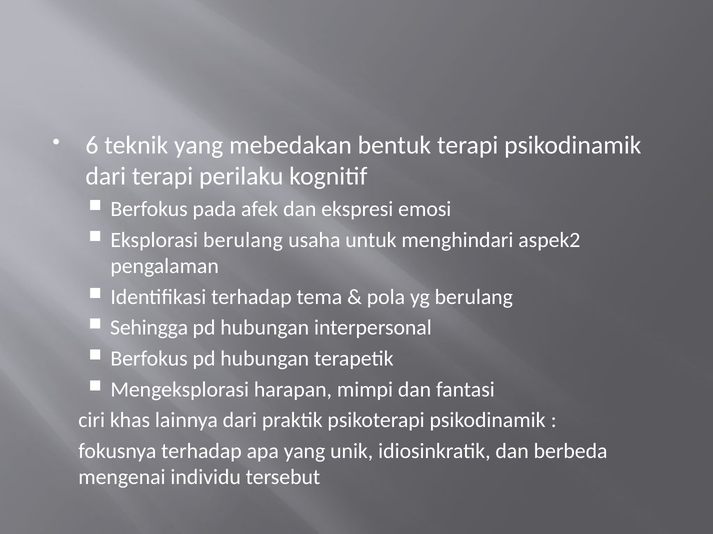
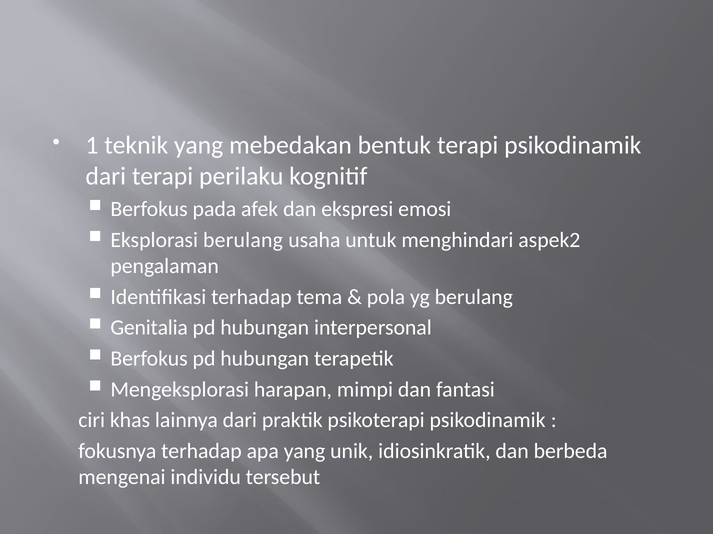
6: 6 -> 1 (92, 146)
Sehingga: Sehingga -> Genitalia (149, 328)
